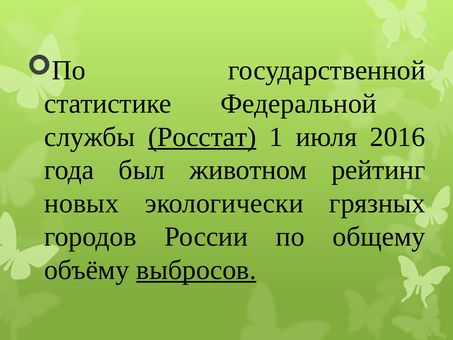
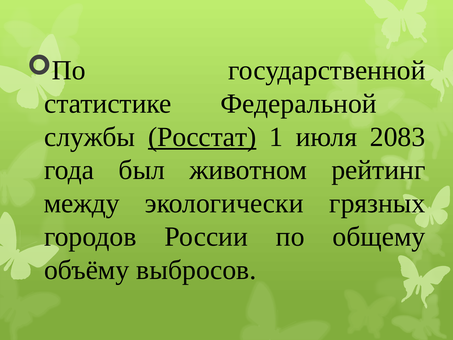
2016: 2016 -> 2083 (398, 137)
новых: новых -> между (82, 203)
выбросов underline: present -> none (196, 270)
